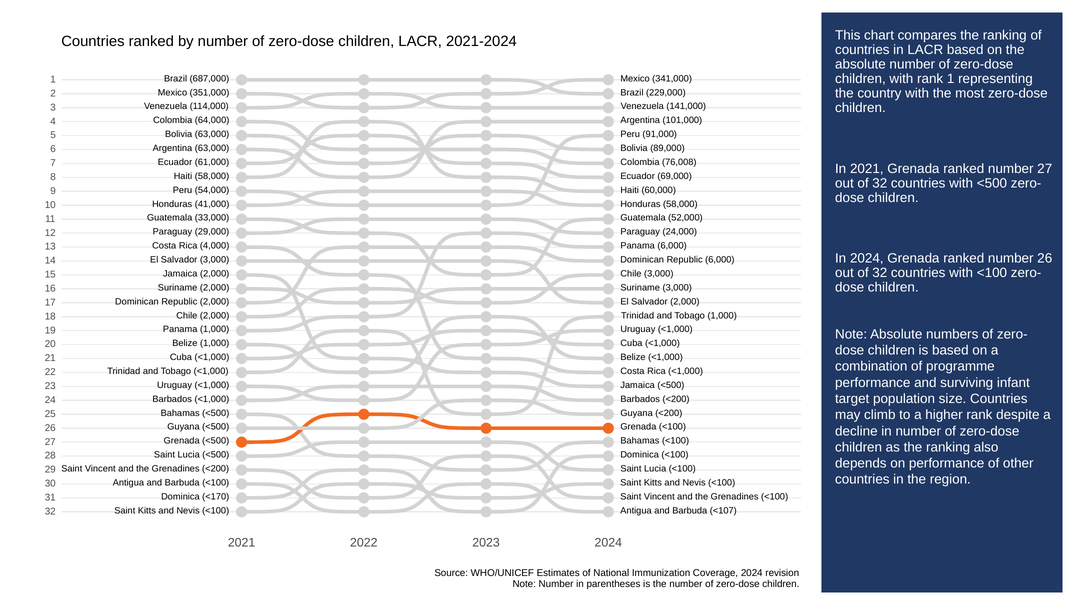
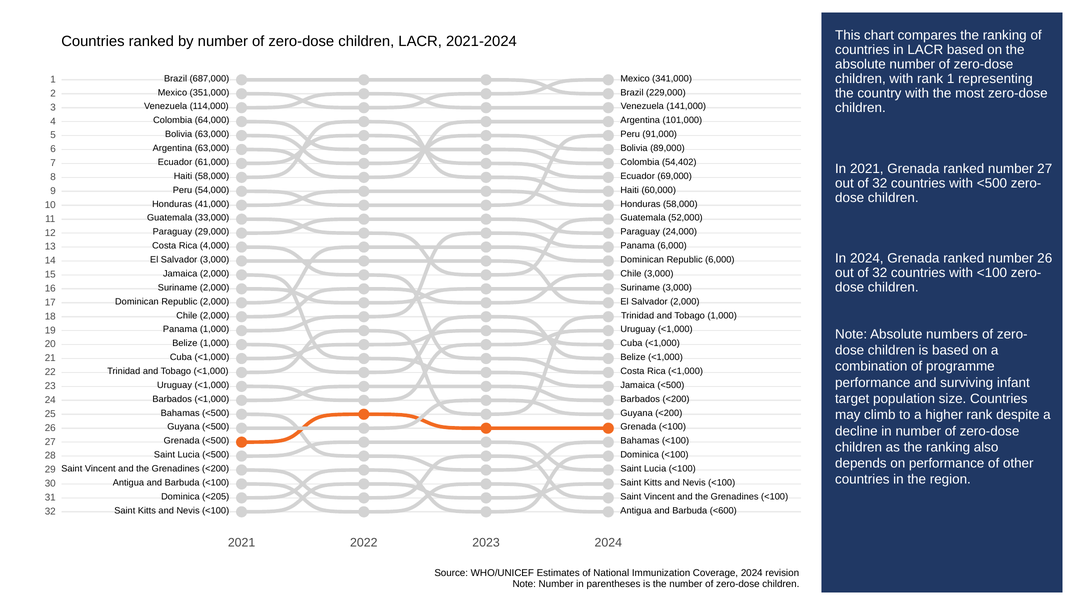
76,008: 76,008 -> 54,402 (679, 162)
<170: <170 -> <205 (216, 497)
<107: <107 -> <600 (723, 511)
